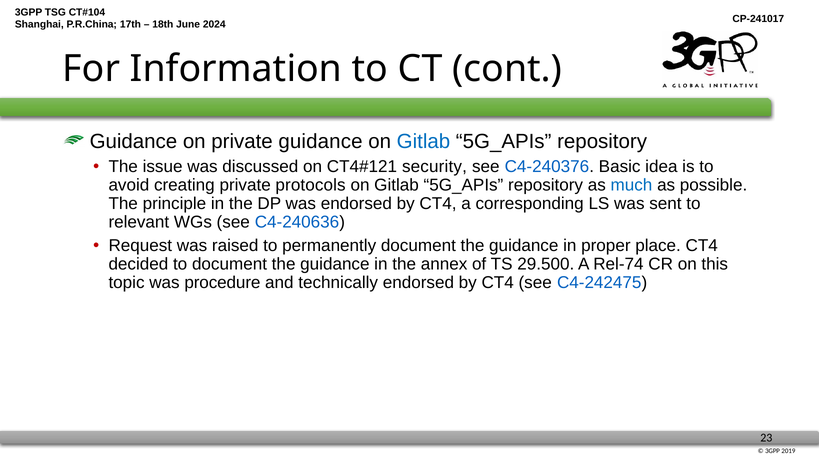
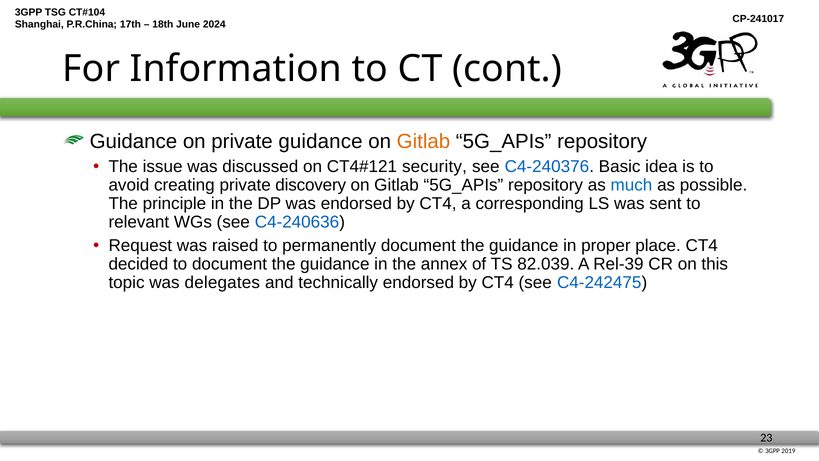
Gitlab colour: blue -> orange (423, 141)
protocols: protocols -> discovery (311, 185)
29.500: 29.500 -> 82.039 (546, 264)
Rel-74: Rel-74 -> Rel-39 (618, 264)
procedure: procedure -> delegates (222, 282)
